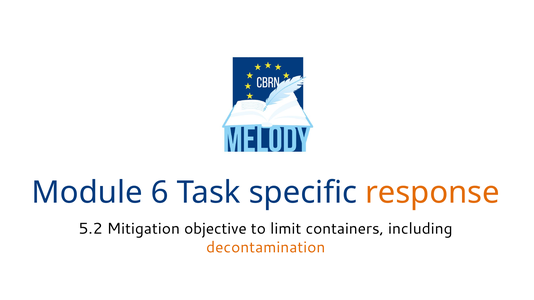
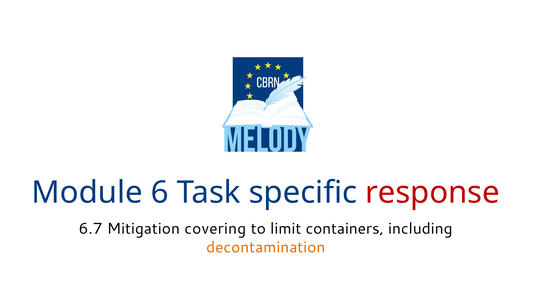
response colour: orange -> red (432, 193)
5.2: 5.2 -> 6.7 (91, 229)
objective: objective -> covering (215, 229)
